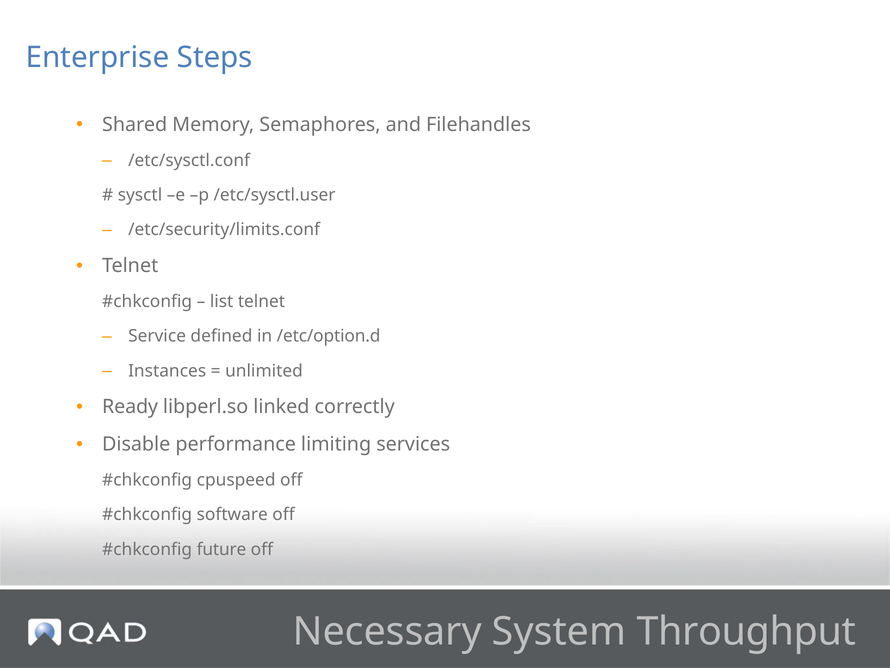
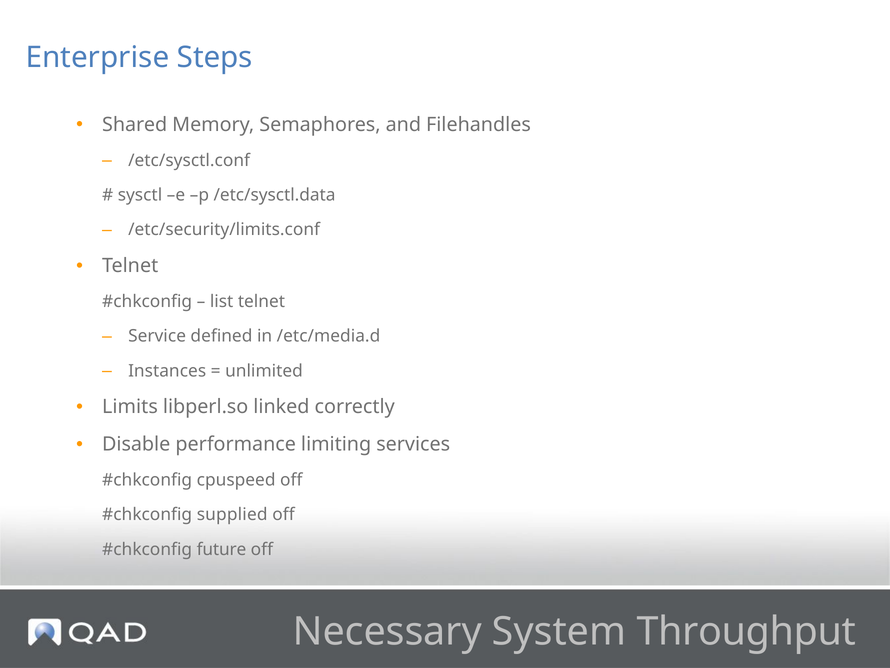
/etc/sysctl.user: /etc/sysctl.user -> /etc/sysctl.data (275, 195)
/etc/option.d: /etc/option.d -> /etc/media.d (329, 336)
Ready: Ready -> Limits (130, 407)
software: software -> supplied (232, 514)
